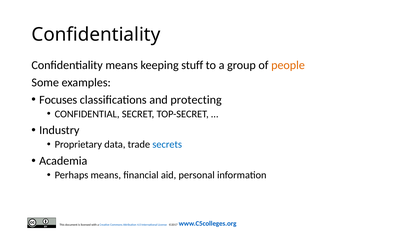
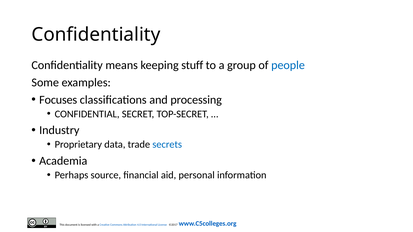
people colour: orange -> blue (288, 65)
protecting: protecting -> processing (196, 100)
Perhaps means: means -> source (106, 175)
